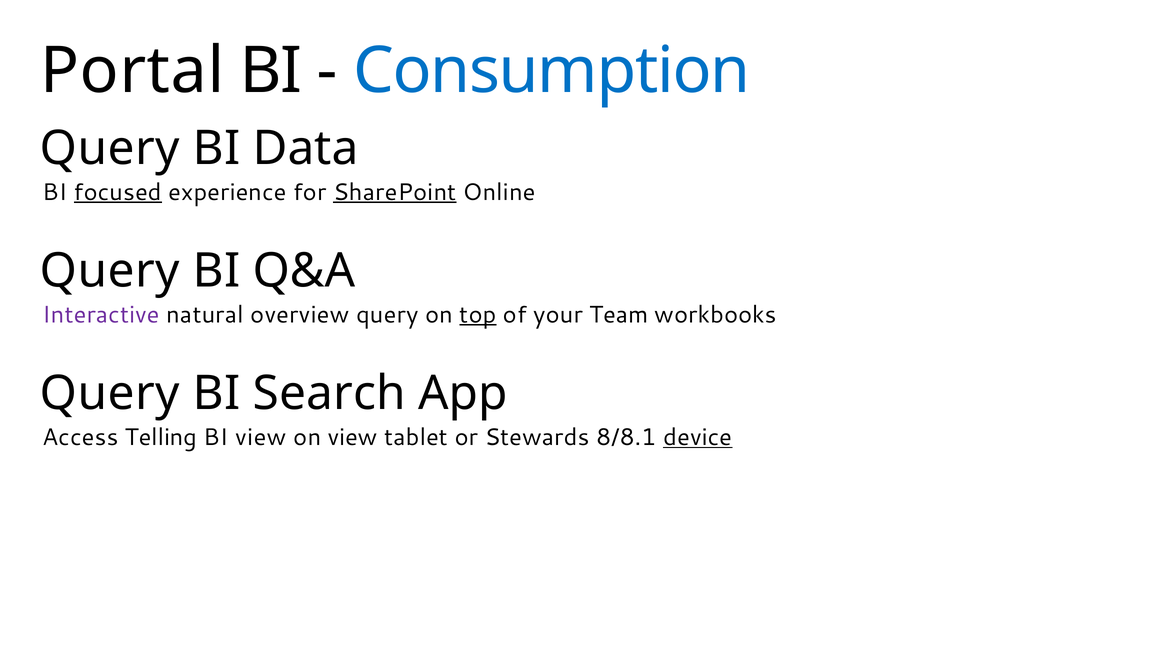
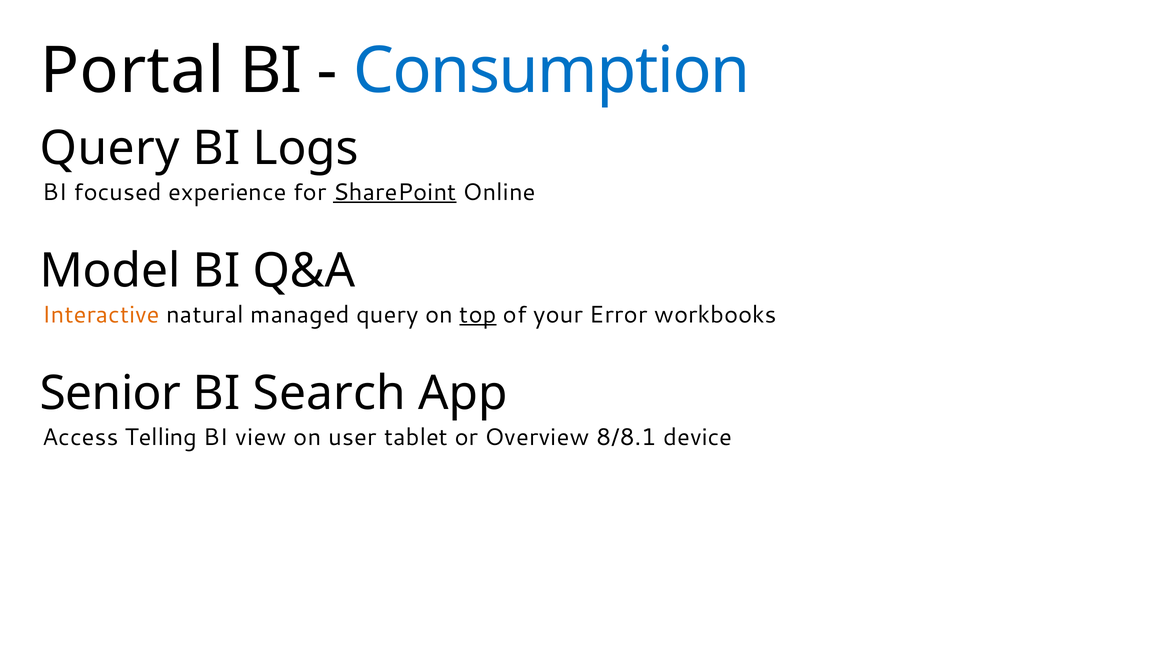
Data: Data -> Logs (306, 148)
focused underline: present -> none (118, 192)
Query: Query -> Model (110, 271)
Interactive colour: purple -> orange (101, 314)
overview: overview -> managed (300, 314)
Team: Team -> Error (619, 314)
Query: Query -> Senior (110, 393)
on view: view -> user (353, 437)
Stewards: Stewards -> Overview (537, 437)
device underline: present -> none (698, 437)
